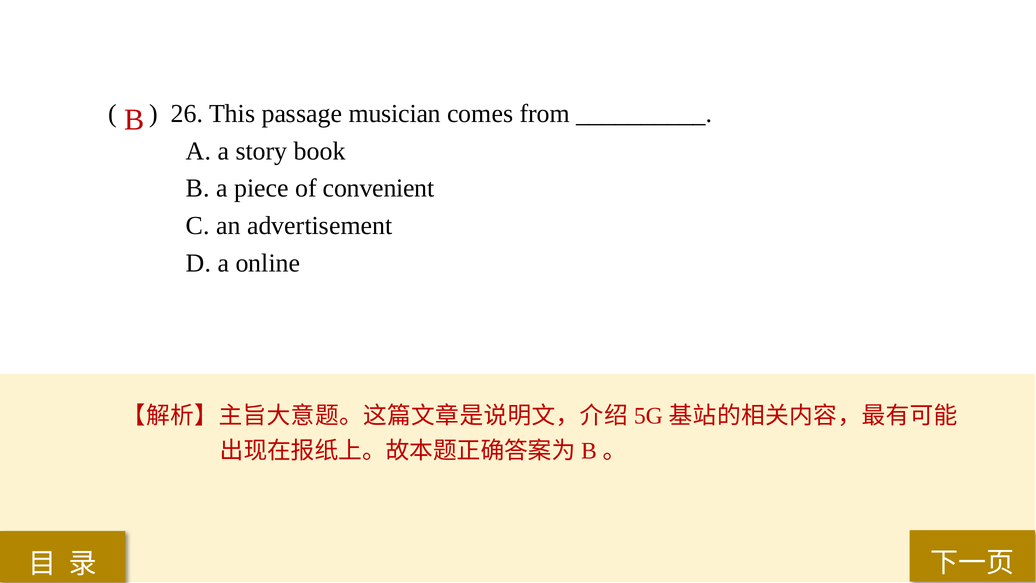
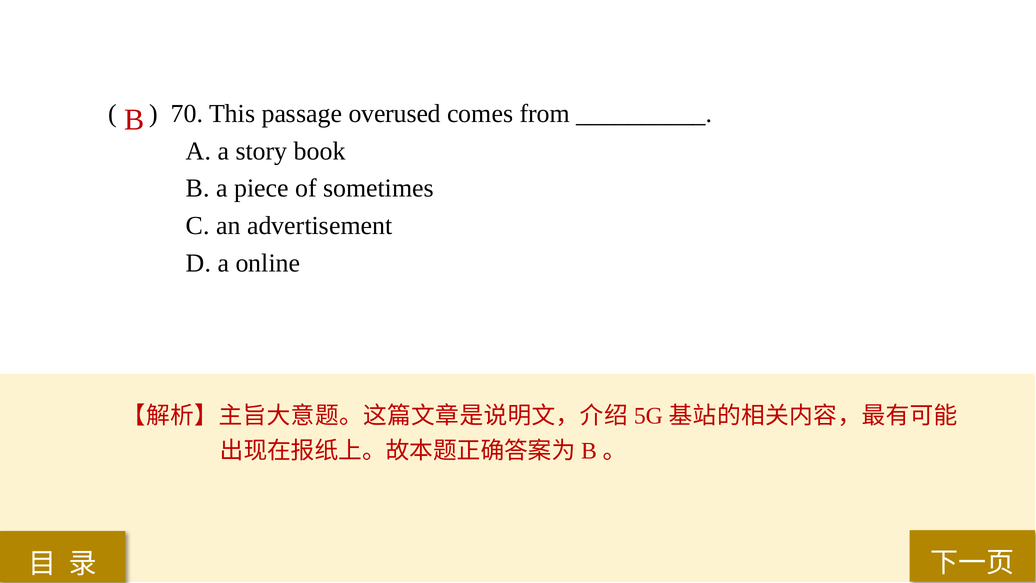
26: 26 -> 70 (187, 114)
musician: musician -> overused (395, 114)
convenient: convenient -> sometimes (378, 188)
